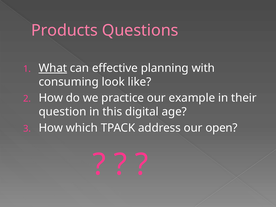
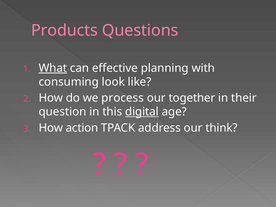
practice: practice -> process (123, 98)
example: example -> together (192, 98)
digital underline: none -> present (142, 112)
which: which -> action (82, 128)
open: open -> think (221, 128)
